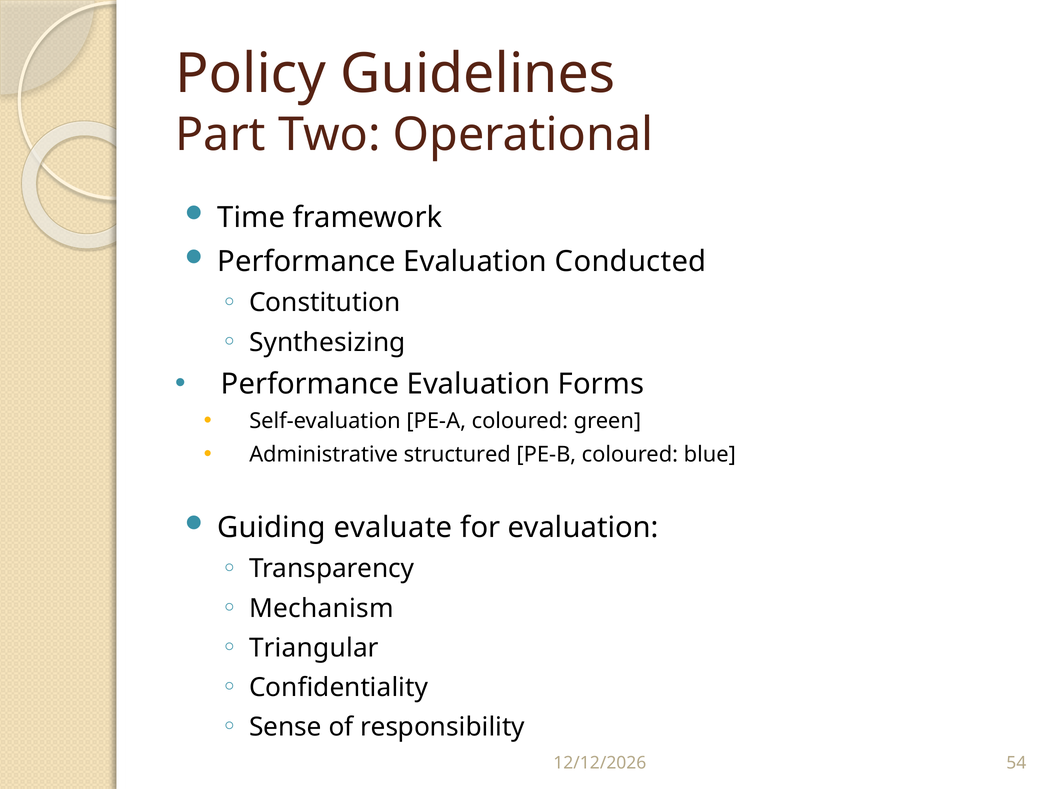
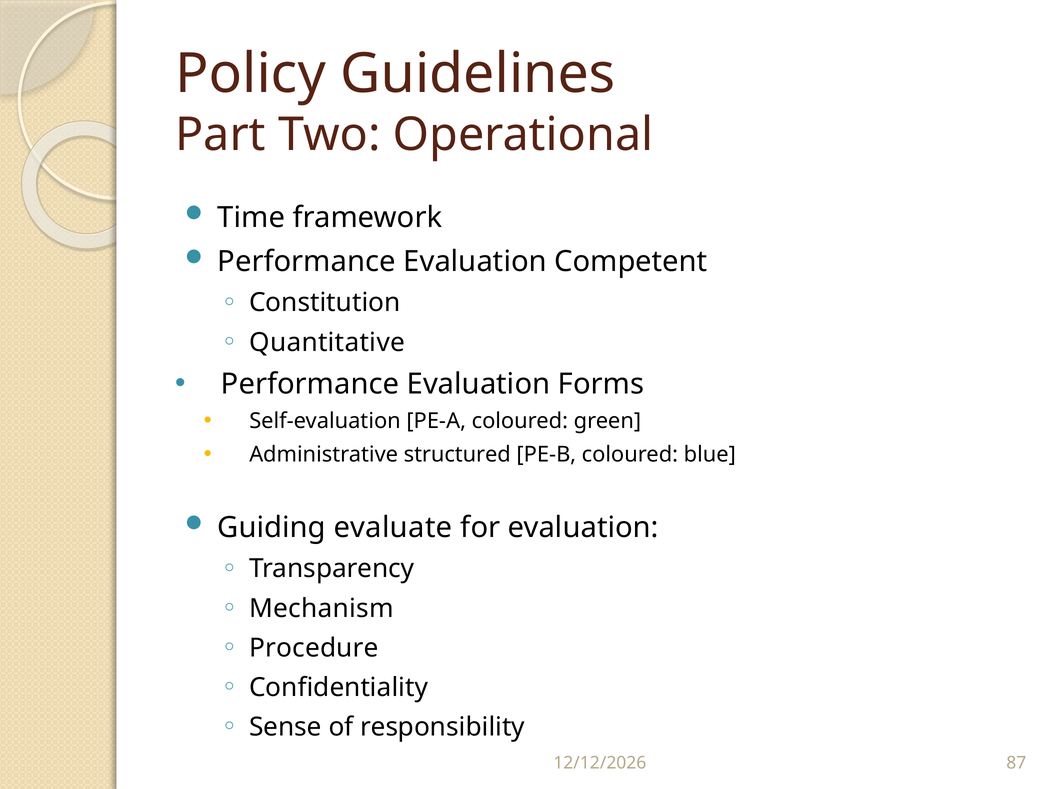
Conducted: Conducted -> Competent (631, 261)
Synthesizing: Synthesizing -> Quantitative (327, 342)
Triangular: Triangular -> Procedure (314, 647)
54: 54 -> 87 (1016, 762)
